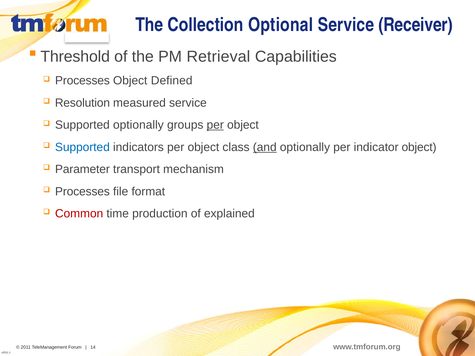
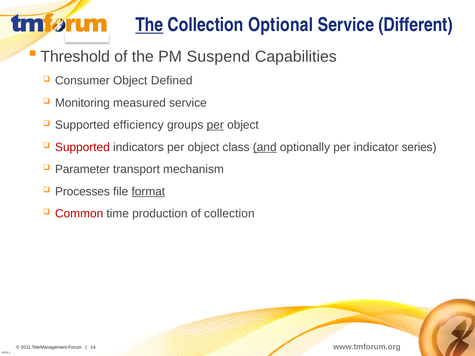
The underline: none -> present (149, 25)
Receiver: Receiver -> Different (416, 25)
Retrieval: Retrieval -> Suspend (218, 57)
Processes: Processes -> Consumer (82, 81)
Resolution: Resolution -> Monitoring (82, 103)
Supported optionally: optionally -> efficiency (138, 125)
Supported colour: blue -> red (82, 147)
indicator object: object -> series (419, 147)
format underline: none -> present (148, 192)
of explained: explained -> collection (229, 214)
